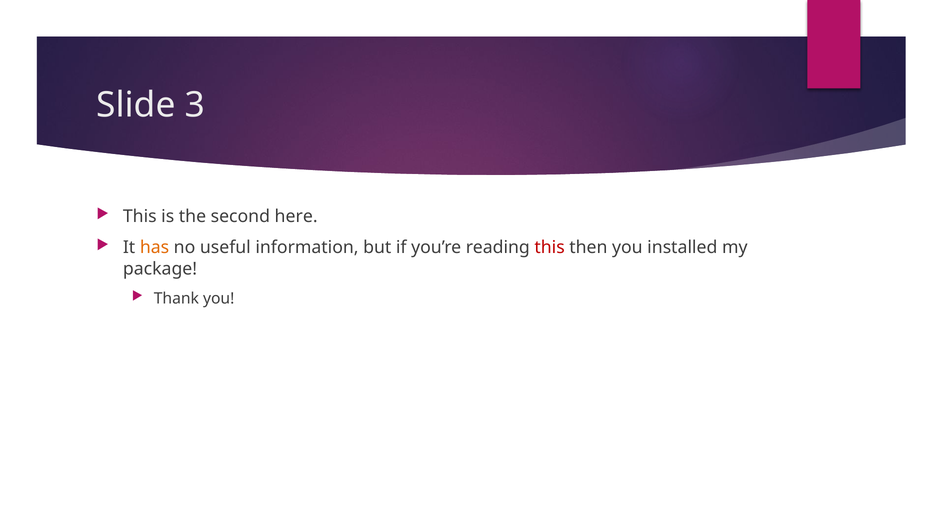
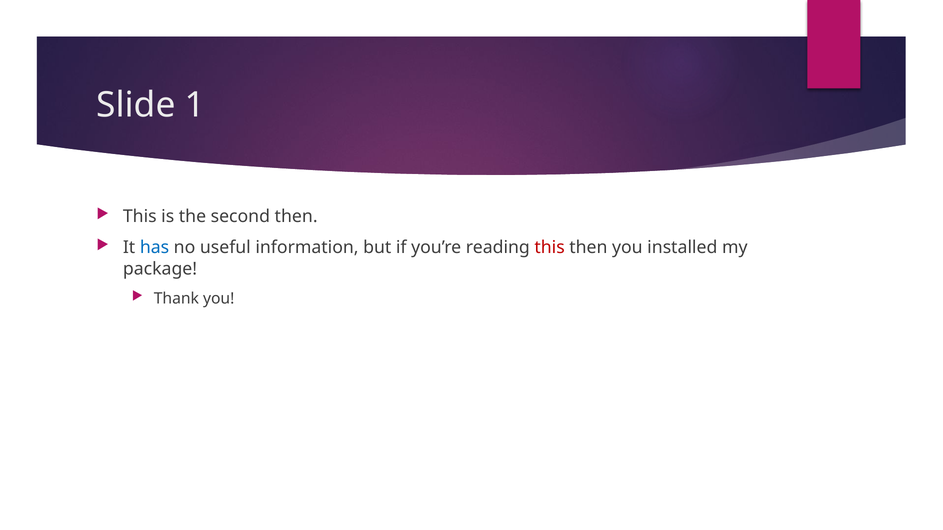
3: 3 -> 1 (195, 105)
second here: here -> then (296, 217)
has colour: orange -> blue (155, 248)
